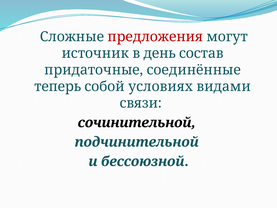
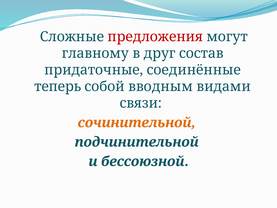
источник: источник -> главному (95, 53)
день: день -> друг (160, 53)
условиях: условиях -> вводным (161, 86)
сочинительной colour: black -> orange (137, 122)
